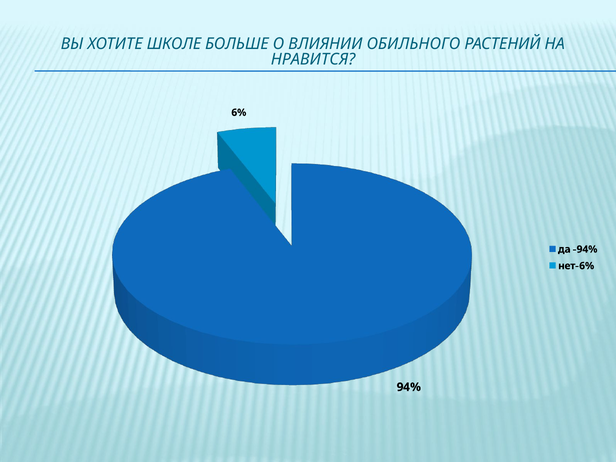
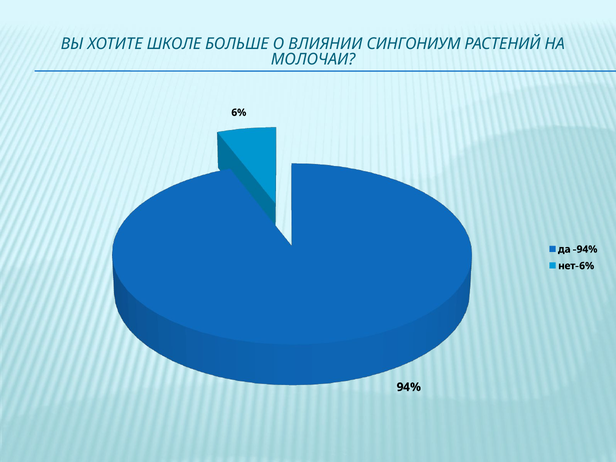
ОБИЛЬНОГО: ОБИЛЬНОГО -> СИНГОНИУМ (414, 44)
НРАВИТСЯ: НРАВИТСЯ -> МОЛОЧАИ (313, 60)
